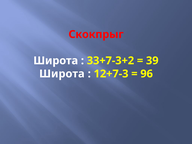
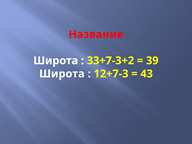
Скокпрыг: Скокпрыг -> Название (96, 34)
96: 96 -> 43 (147, 74)
